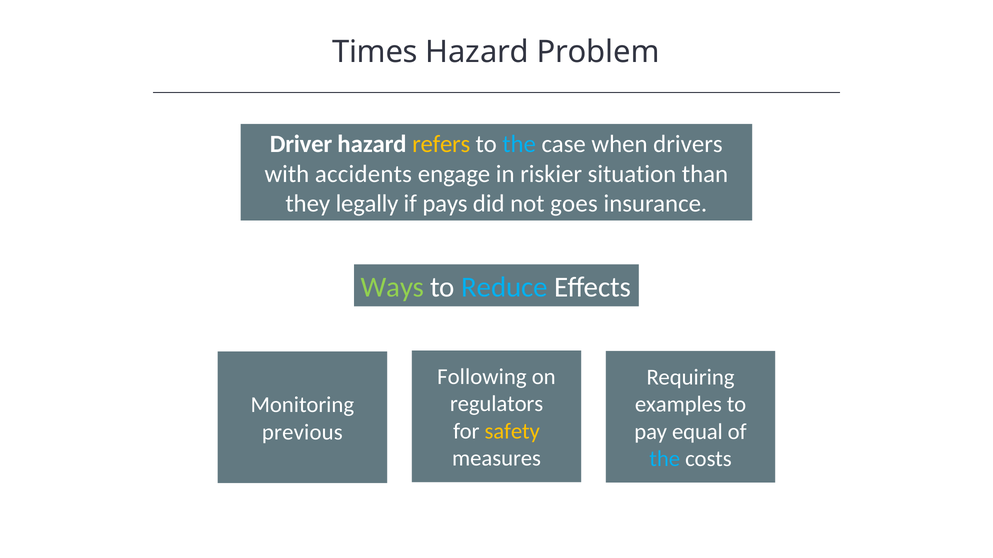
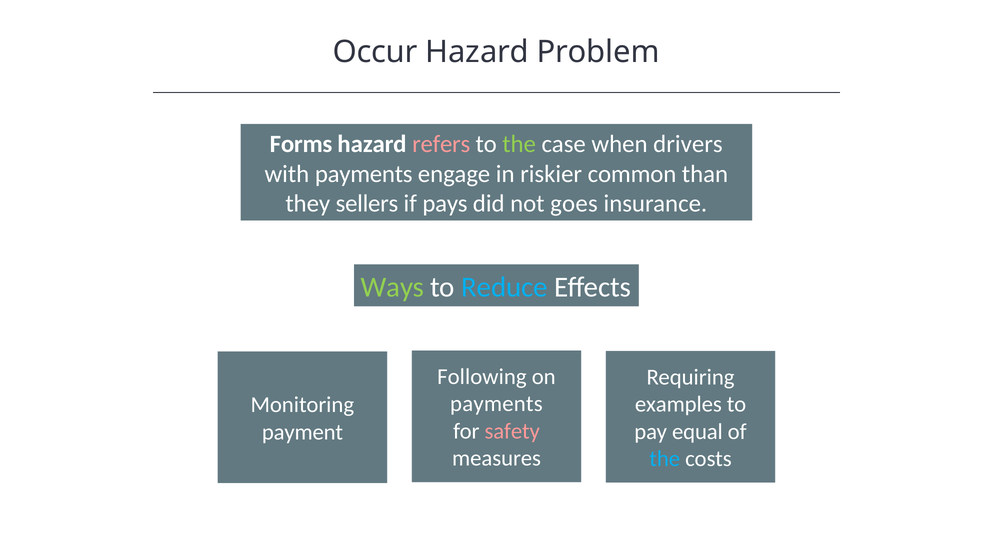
Times: Times -> Occur (375, 52)
Driver: Driver -> Forms (301, 144)
refers colour: yellow -> pink (441, 144)
the colour: light blue -> light green (519, 144)
with accidents: accidents -> payments (364, 174)
situation: situation -> common (632, 174)
legally: legally -> sellers (367, 204)
regulators: regulators -> payments (496, 404)
safety colour: yellow -> pink (512, 432)
previous: previous -> payment (303, 433)
